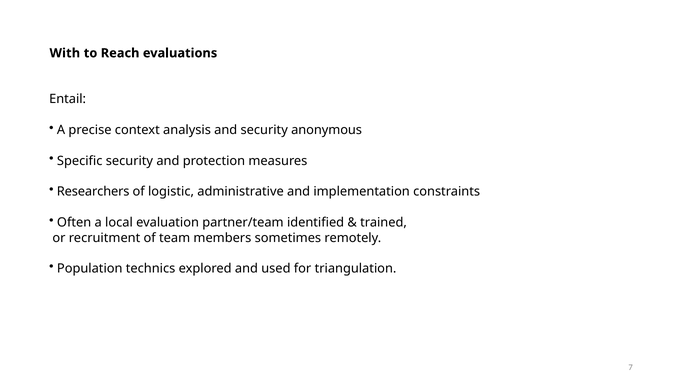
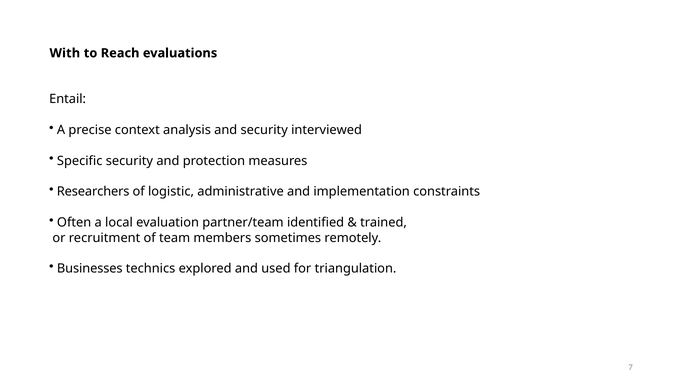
anonymous: anonymous -> interviewed (327, 130)
Population: Population -> Businesses (90, 269)
